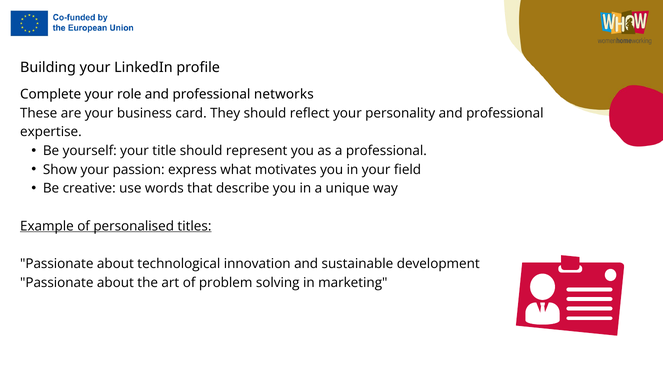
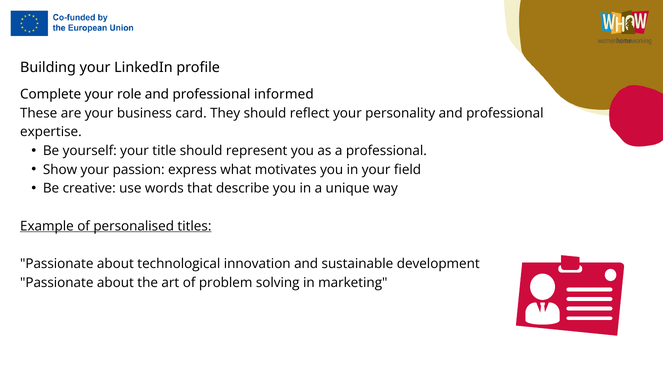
networks: networks -> informed (284, 94)
